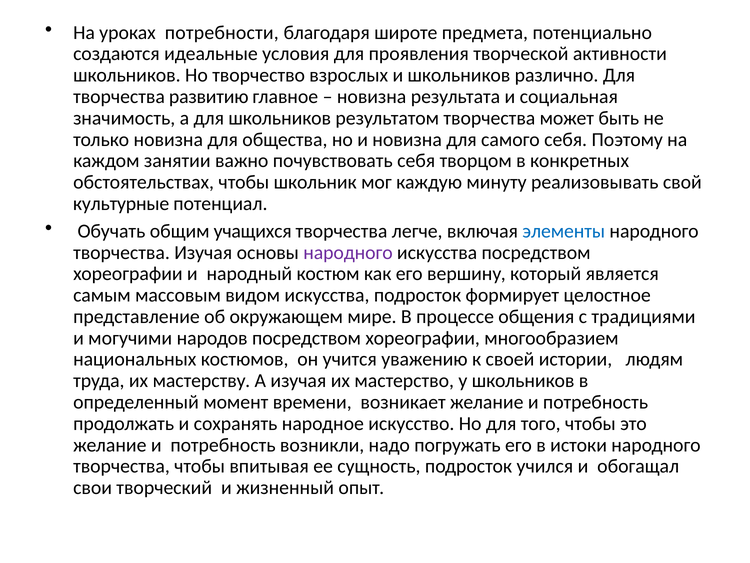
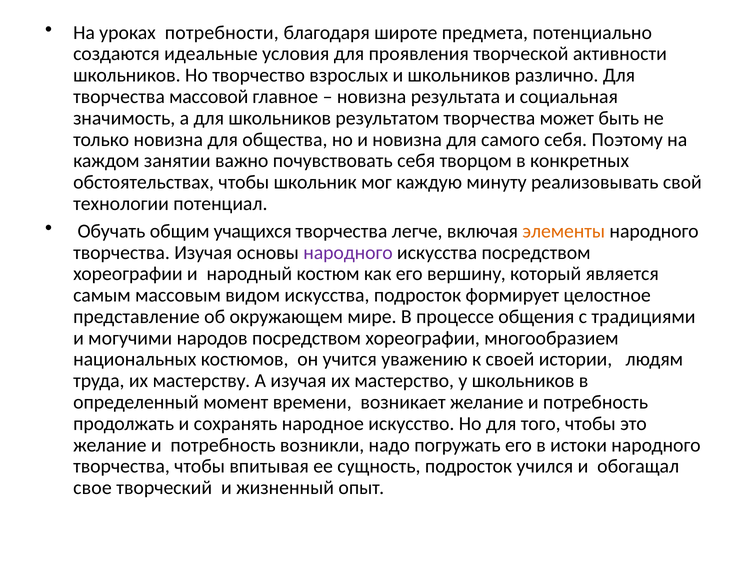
развитию: развитию -> массовой (209, 97)
культурные: культурные -> технологии (121, 204)
элементы colour: blue -> orange (564, 231)
свои: свои -> свое (92, 487)
